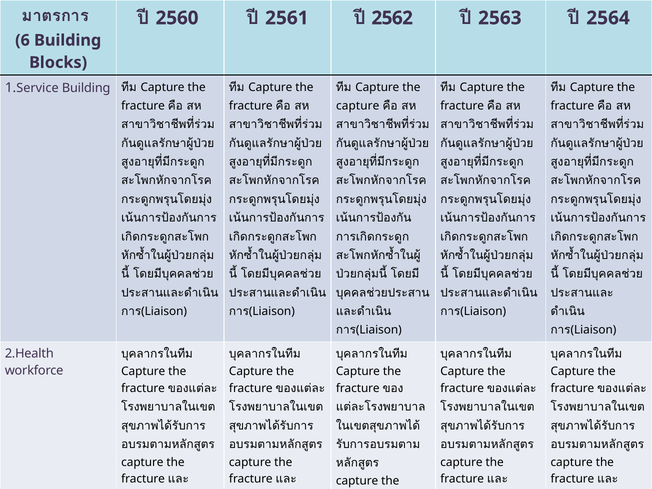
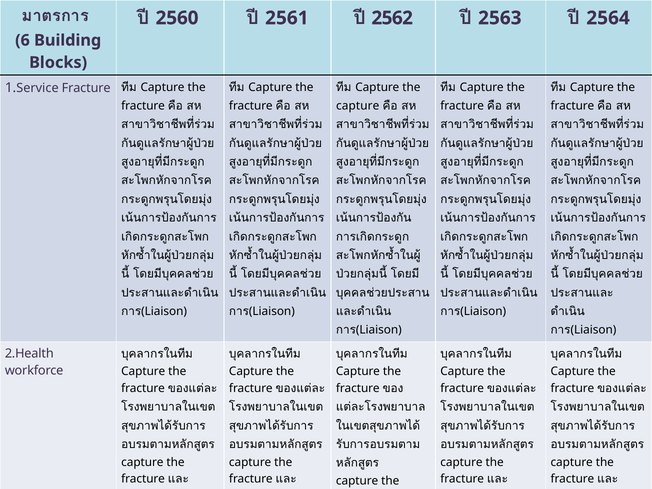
1.Service Building: Building -> Fracture (86, 88)
